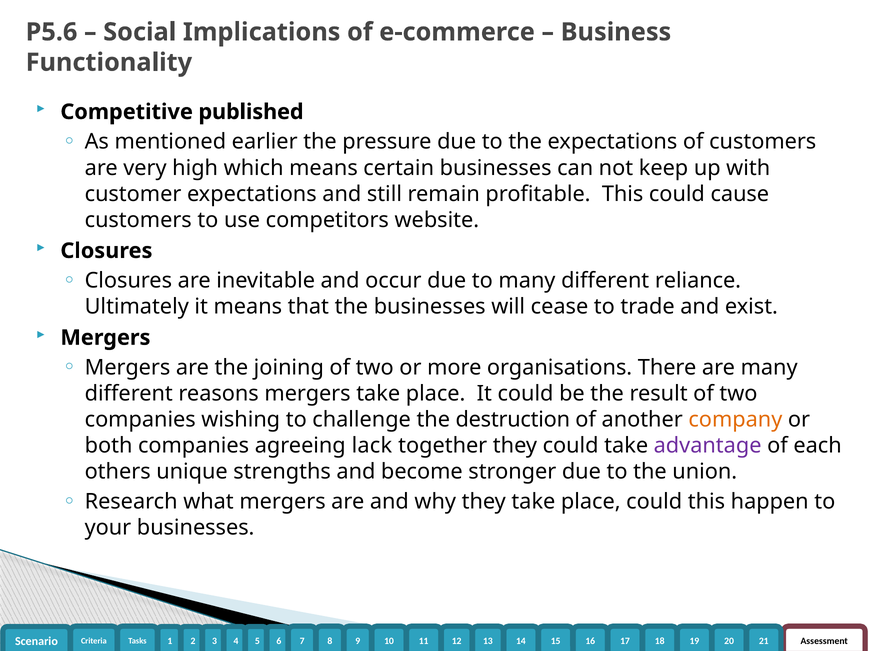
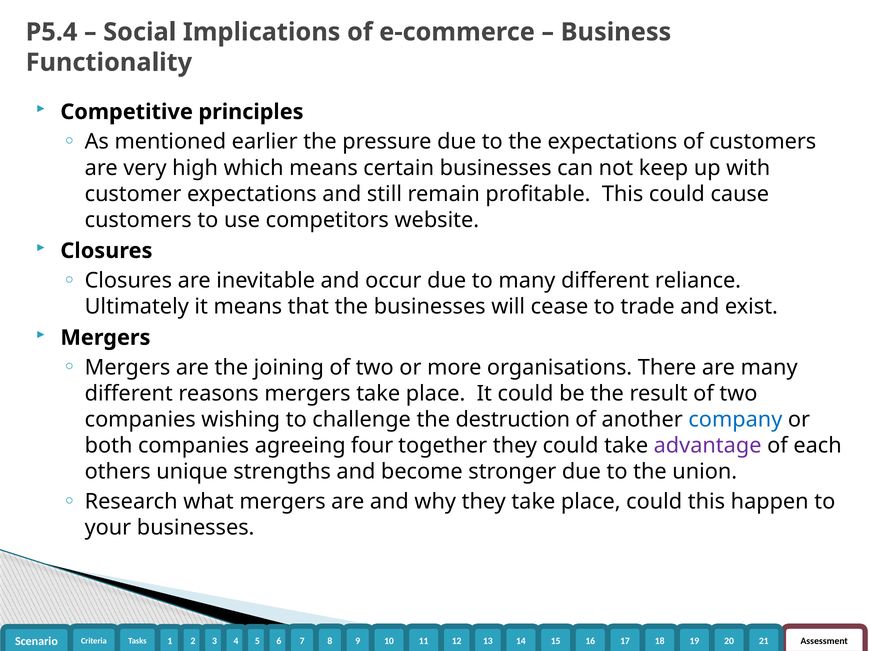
P5.6: P5.6 -> P5.4 (52, 32)
published: published -> principles (251, 112)
company colour: orange -> blue (735, 420)
lack: lack -> four (372, 446)
